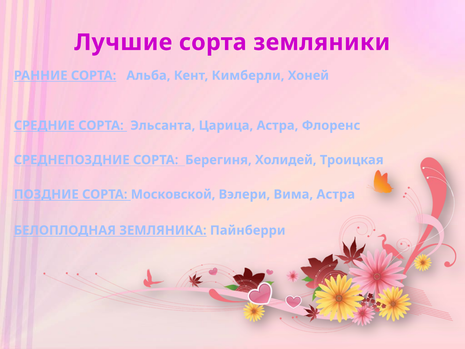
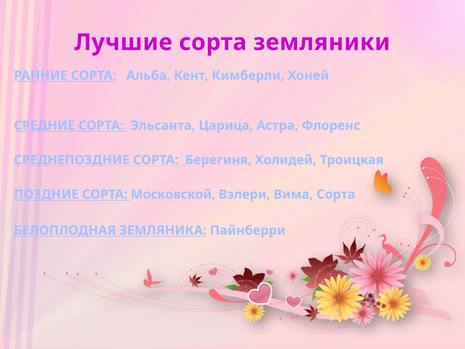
Вима Астра: Астра -> Сорта (336, 194)
